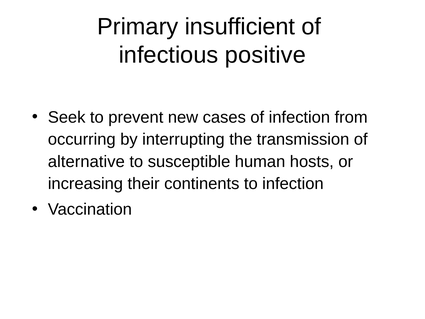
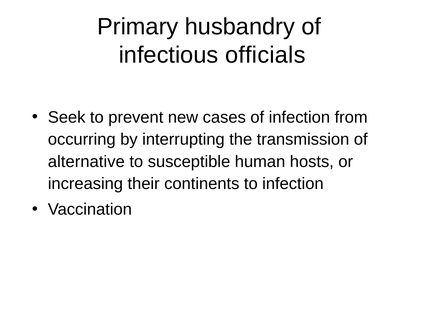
insufficient: insufficient -> husbandry (240, 27)
positive: positive -> officials (265, 55)
